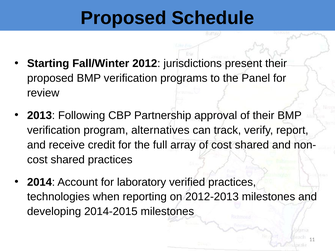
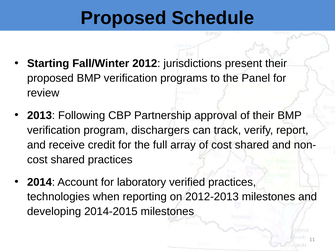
alternatives: alternatives -> dischargers (160, 130)
